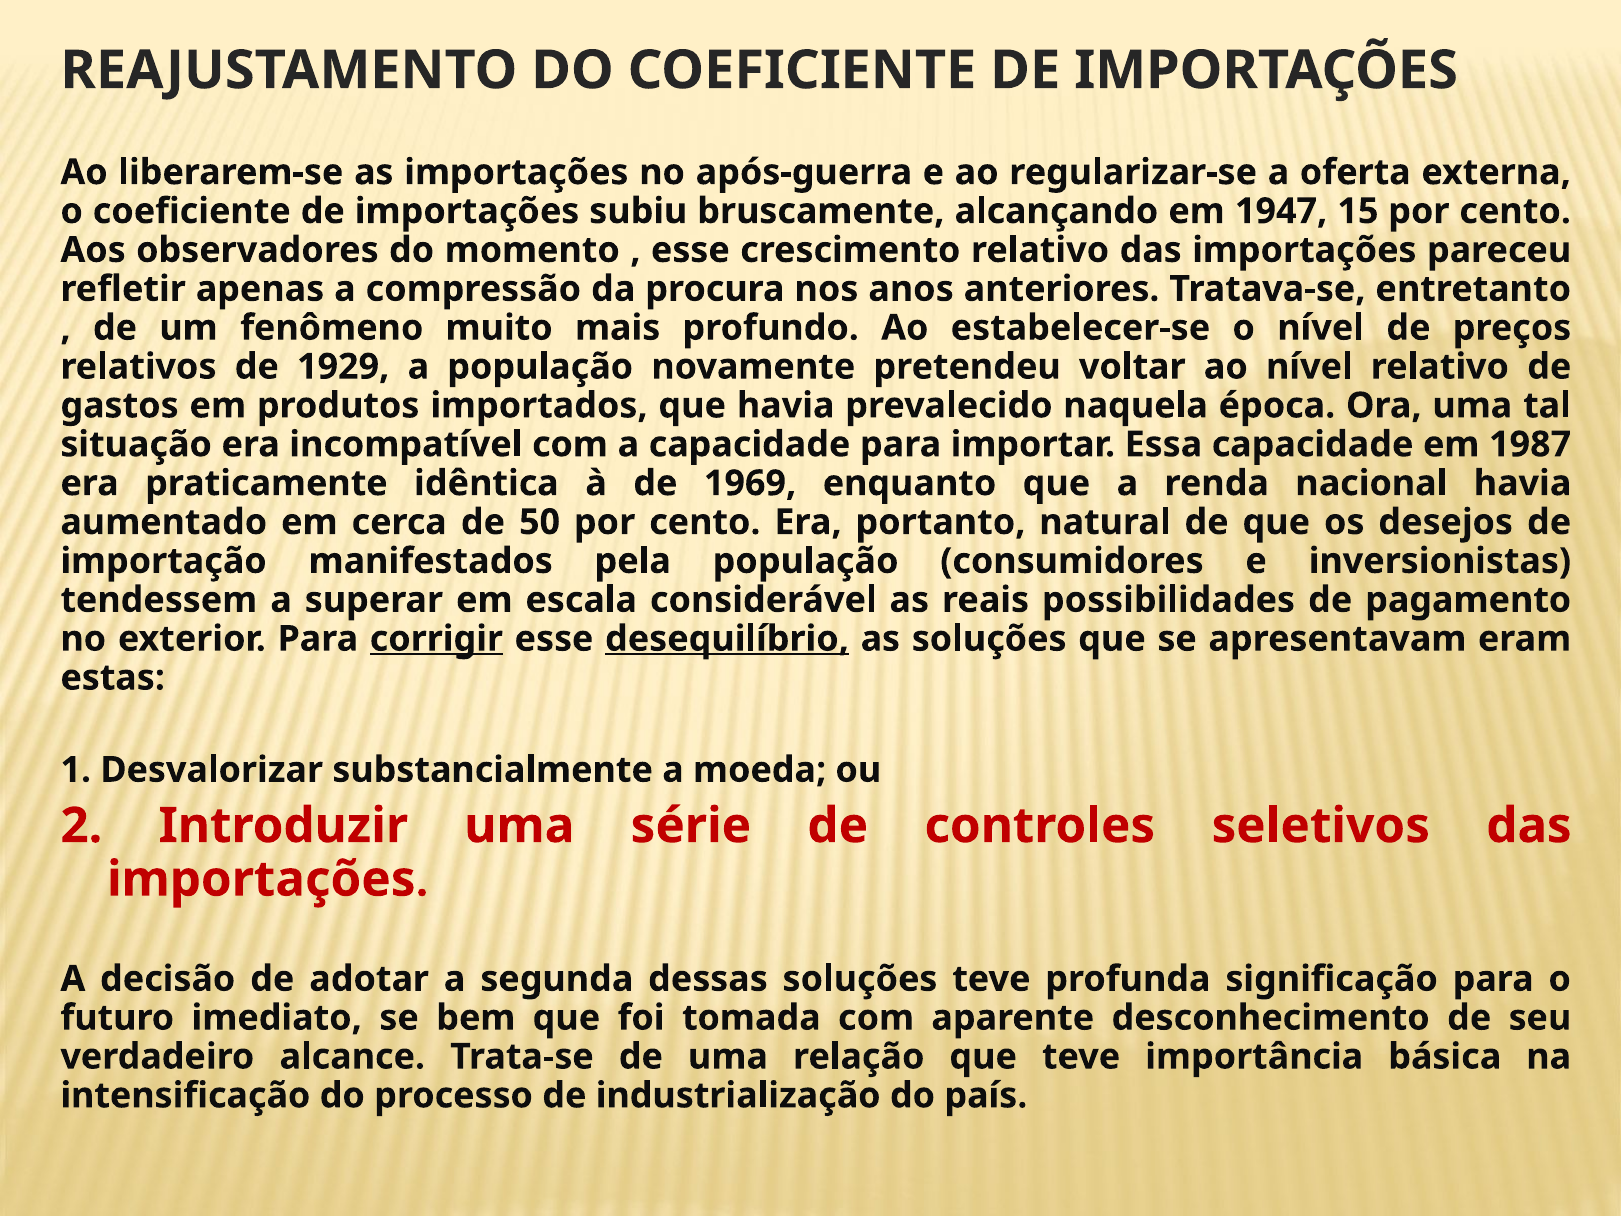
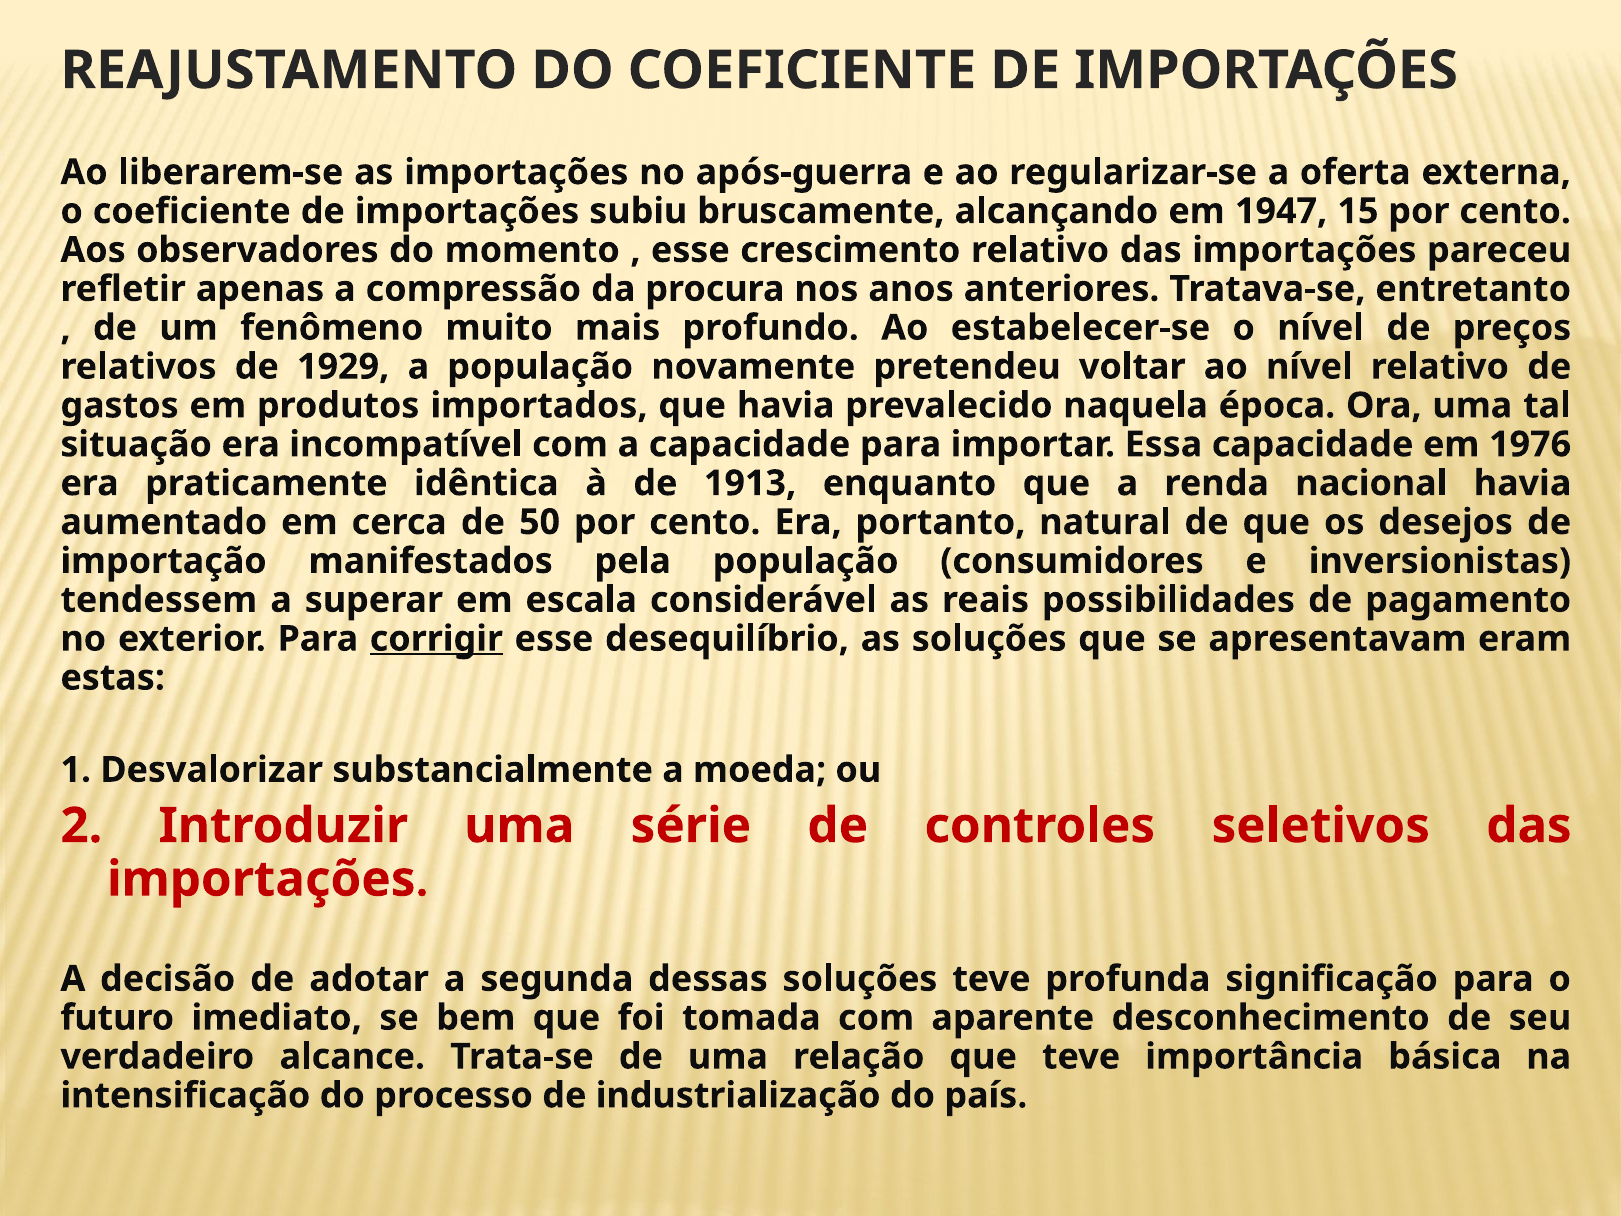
1987: 1987 -> 1976 (1530, 444)
1969: 1969 -> 1913 (750, 483)
desequilíbrio underline: present -> none (727, 639)
